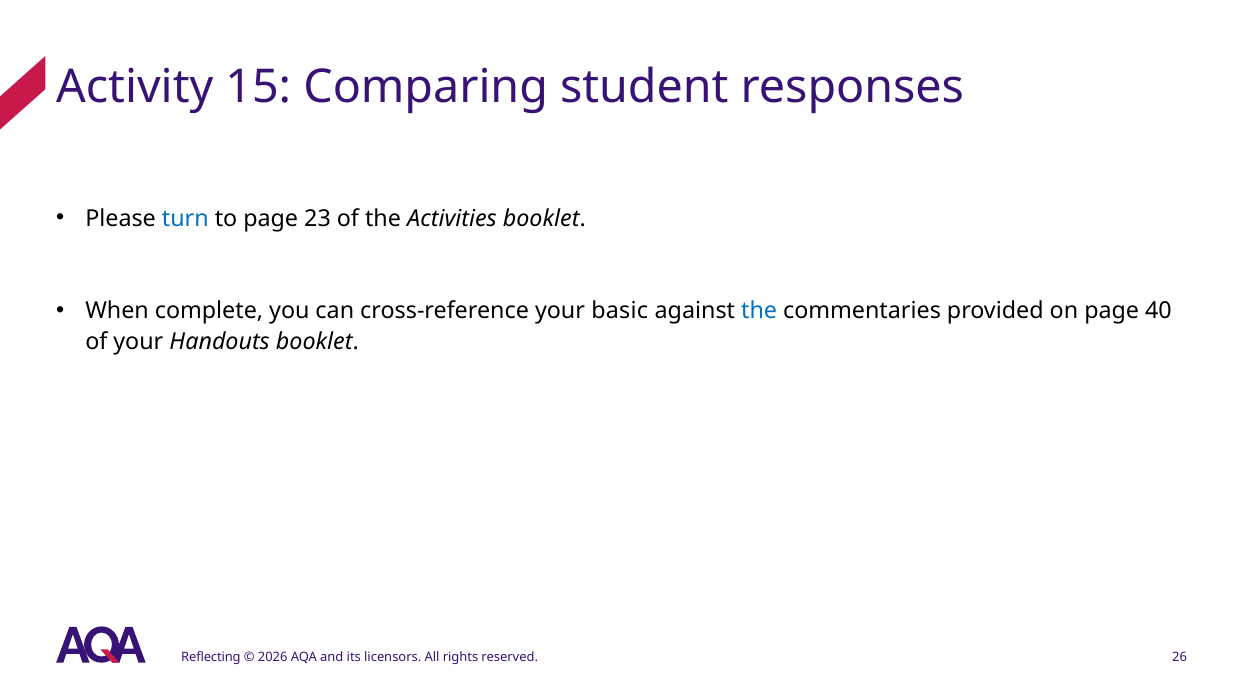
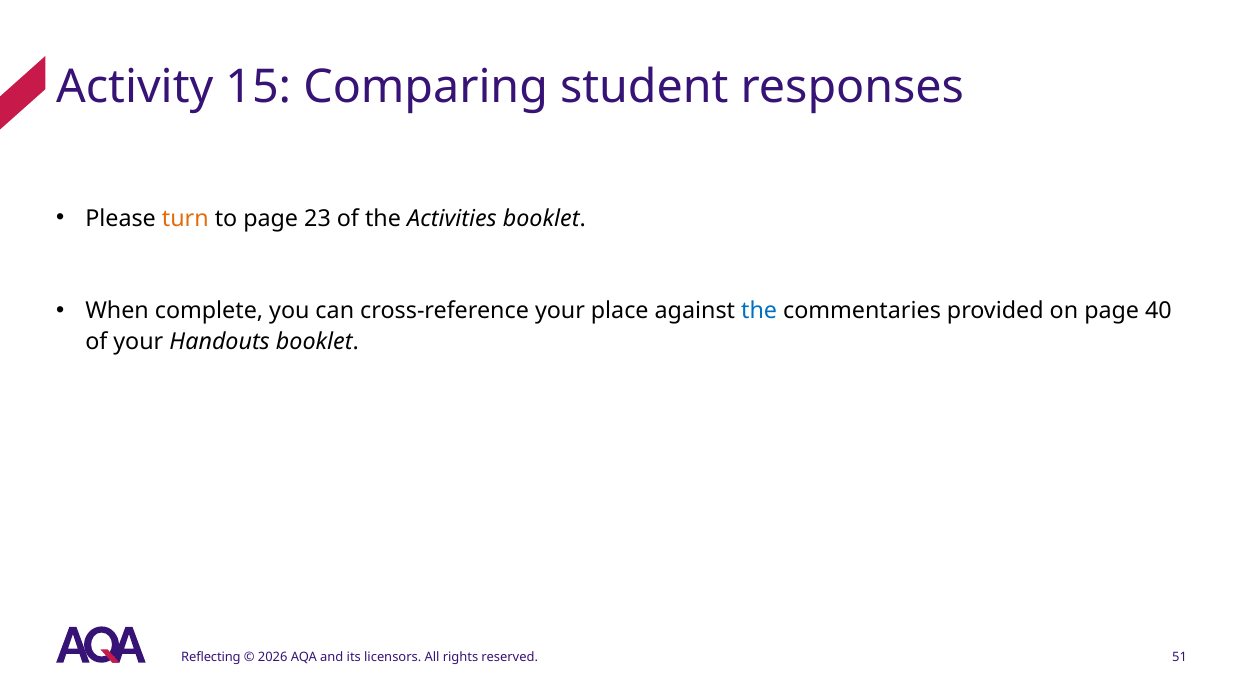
turn colour: blue -> orange (185, 219)
basic: basic -> place (620, 311)
26: 26 -> 51 (1180, 657)
